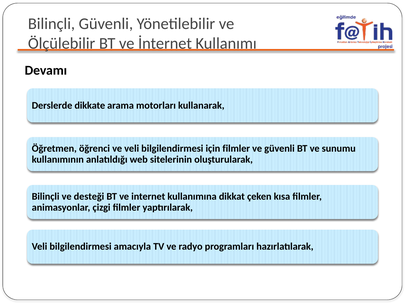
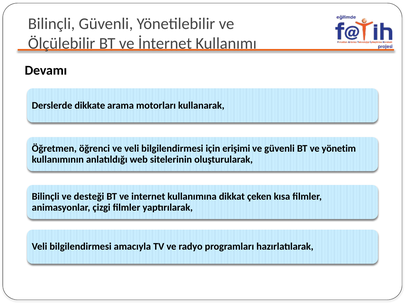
için filmler: filmler -> erişimi (236, 148)
sunumu: sunumu -> yönetim (339, 148)
